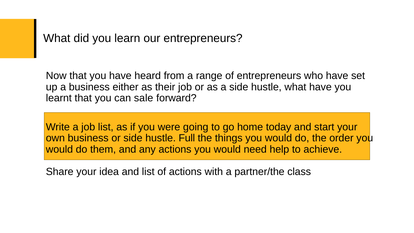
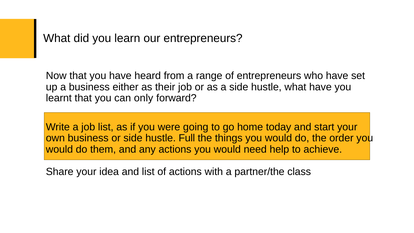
sale: sale -> only (144, 98)
